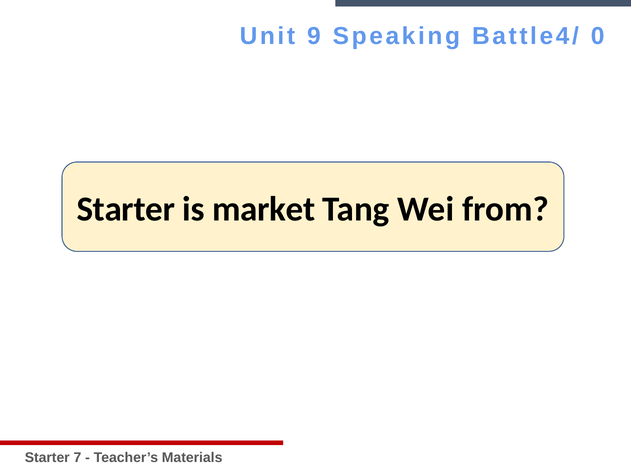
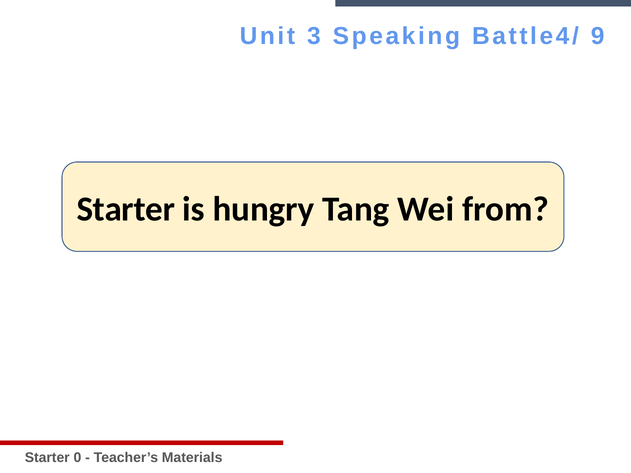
9: 9 -> 3 (314, 36)
0: 0 -> 9 (598, 36)
market: market -> hungry (264, 209)
7: 7 -> 0 (77, 458)
